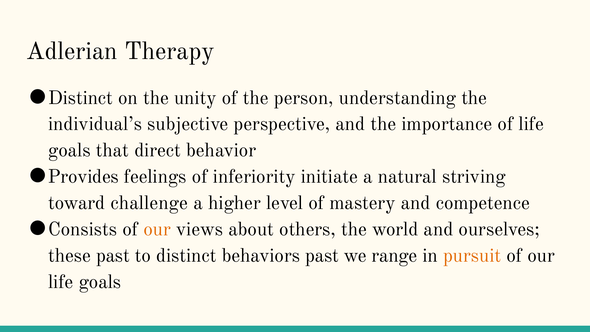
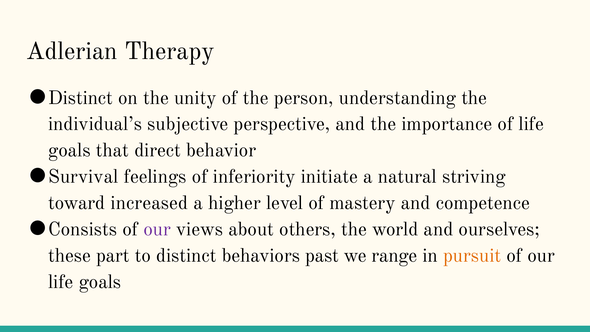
Provides: Provides -> Survival (83, 177)
challenge: challenge -> increased (149, 203)
our colour: orange -> purple (157, 229)
these past: past -> part (113, 255)
